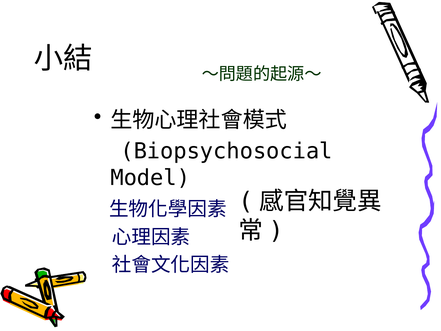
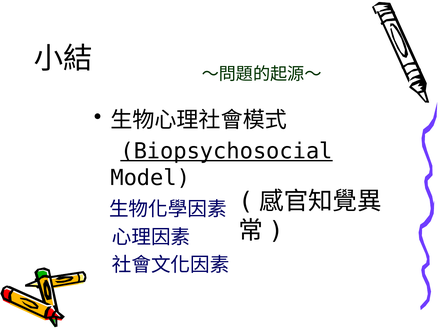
Biopsychosocial underline: none -> present (227, 151)
